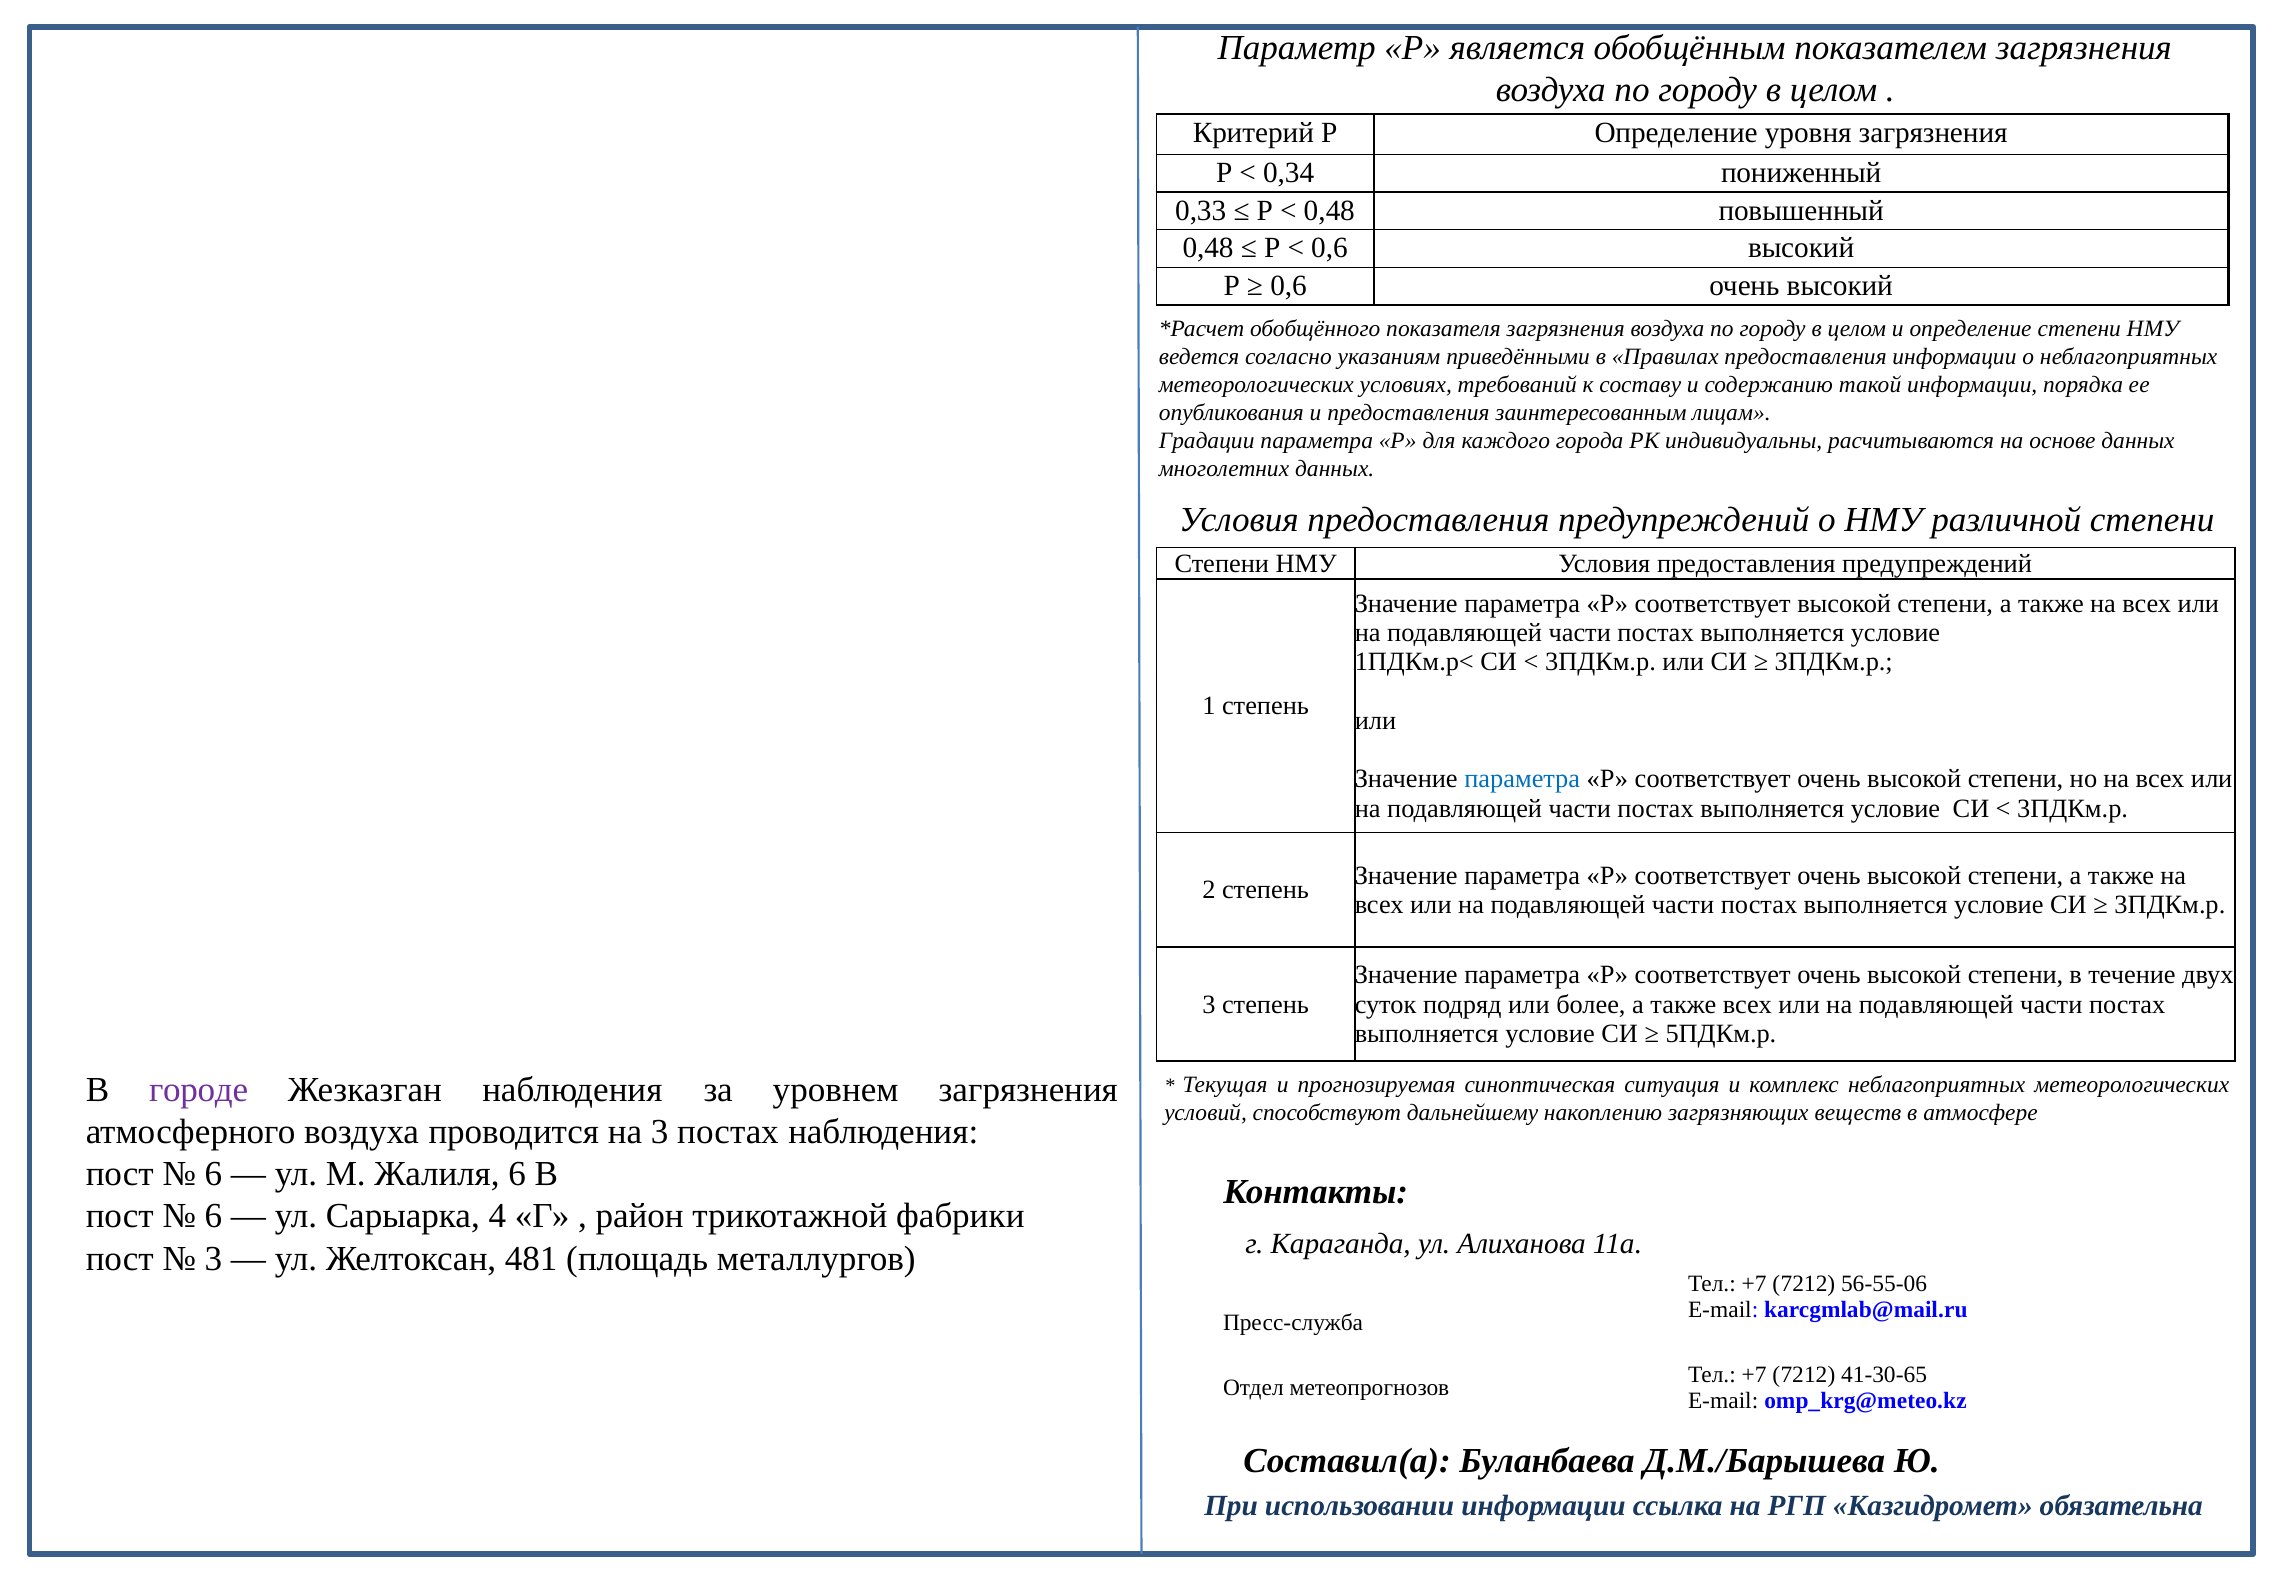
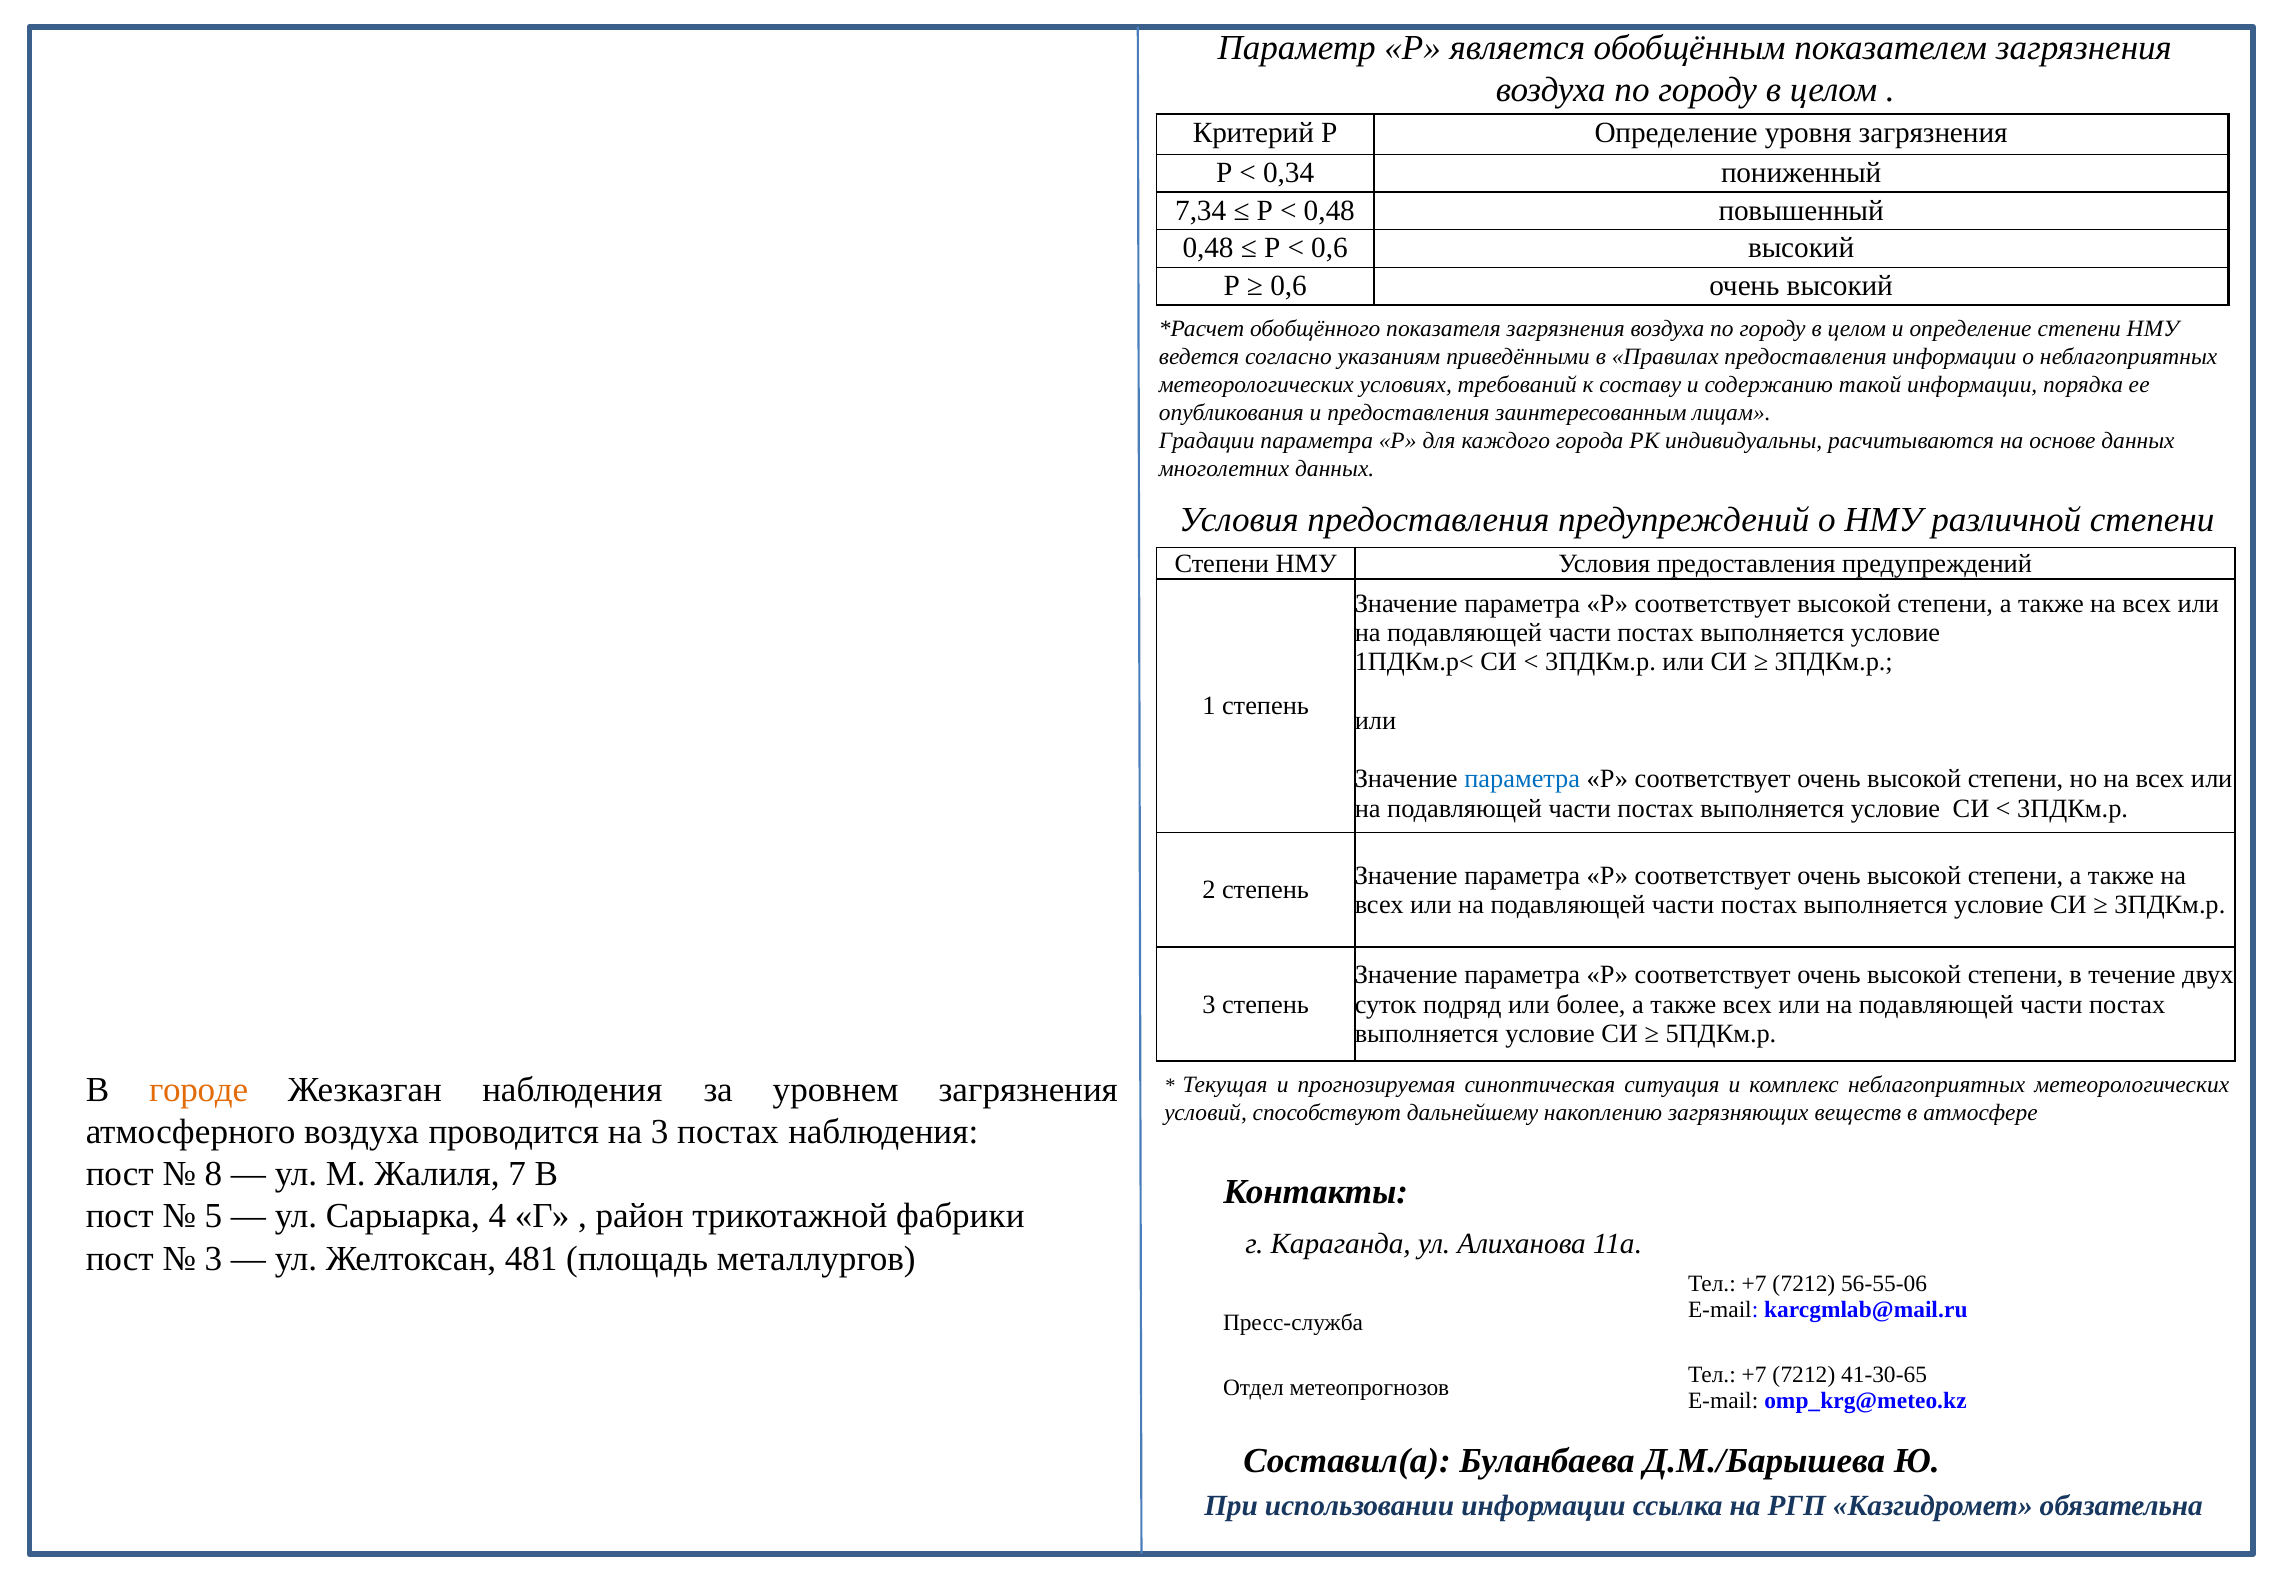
0,33: 0,33 -> 7,34 (1201, 210)
городе colour: purple -> orange (199, 1090)
6: 6 -> 8 (213, 1174)
Жалиля 6: 6 -> 7 (517, 1174)
6: 6 -> 5 (213, 1216)
